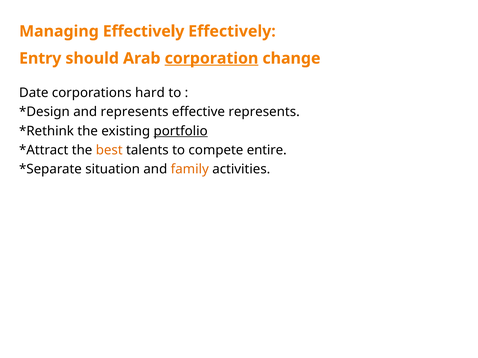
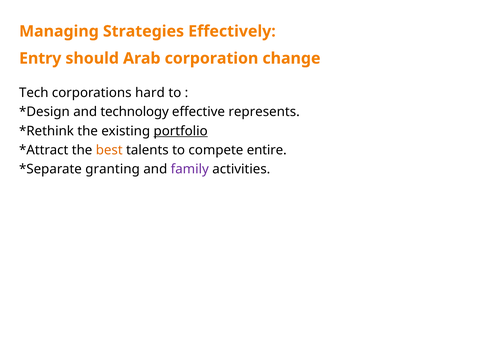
Managing Effectively: Effectively -> Strategies (143, 31)
corporation underline: present -> none (211, 58)
Date: Date -> Tech (34, 93)
and represents: represents -> technology (135, 112)
situation: situation -> granting (113, 169)
family colour: orange -> purple (190, 169)
